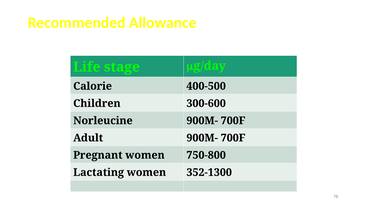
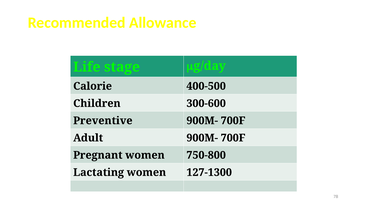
Norleucine: Norleucine -> Preventive (103, 121)
352-1300: 352-1300 -> 127-1300 (209, 172)
